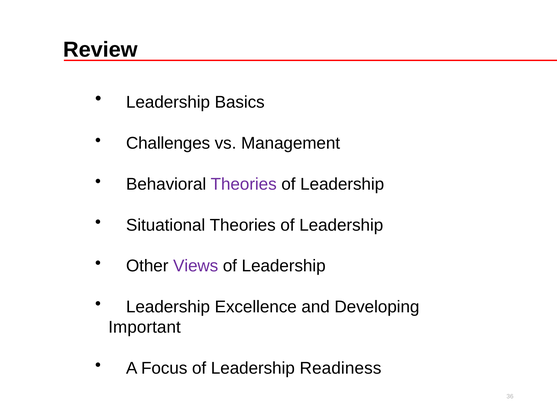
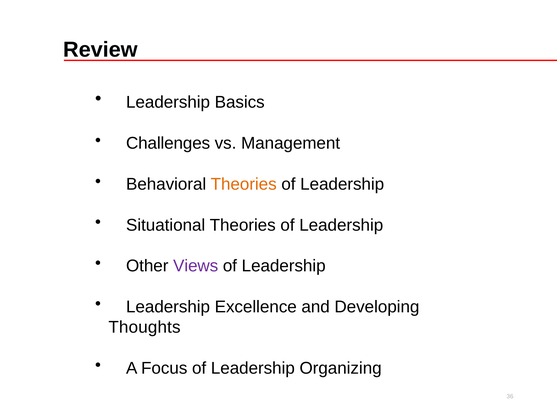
Theories colour: purple -> orange (244, 184)
Important: Important -> Thoughts (144, 327)
Readiness: Readiness -> Organizing (341, 368)
